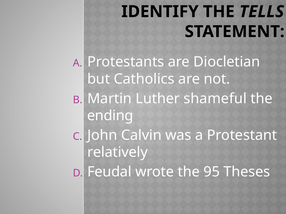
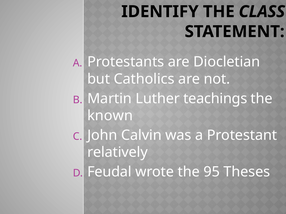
TELLS: TELLS -> CLASS (262, 12)
shameful: shameful -> teachings (215, 99)
ending: ending -> known (110, 116)
